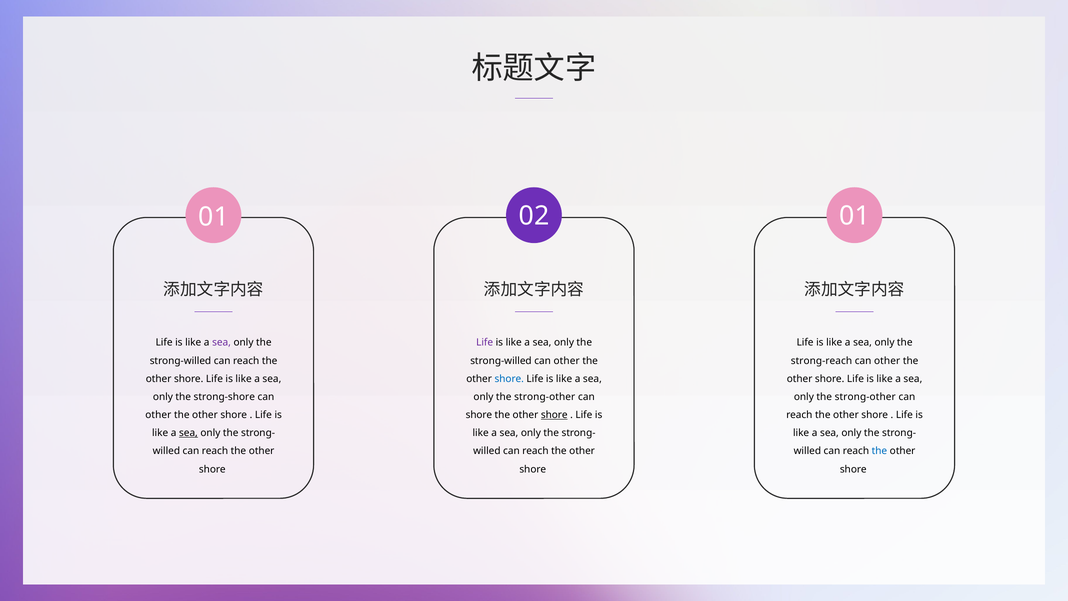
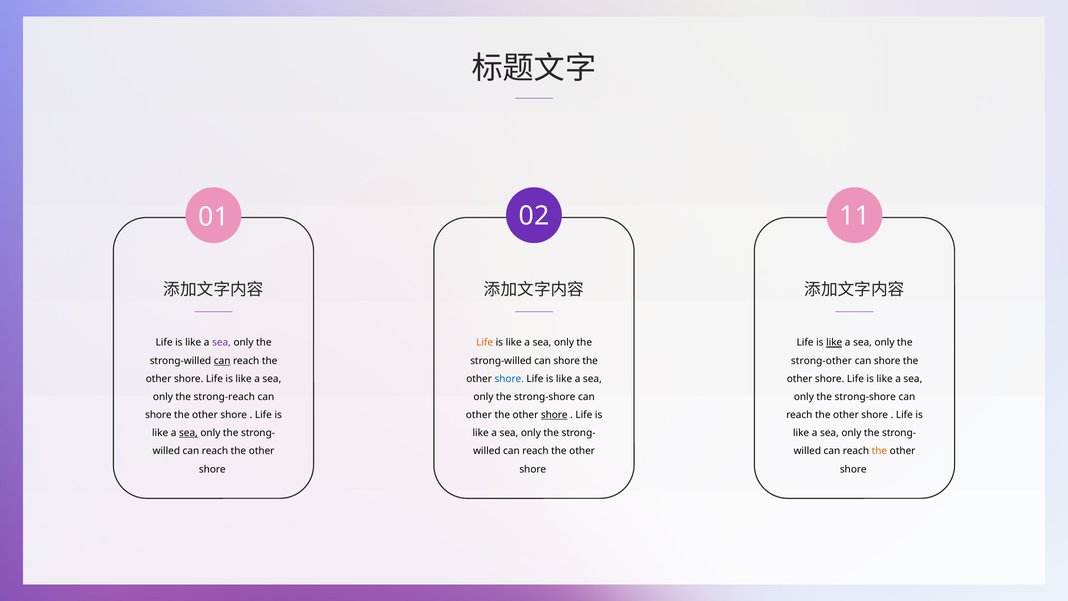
02 01: 01 -> 11 (855, 216)
Life colour: purple -> orange (485, 343)
like underline: none -> present (834, 343)
can underline: none -> present (222, 361)
strong-willed can other: other -> shore (567, 361)
strong-reach: strong-reach -> strong-other (821, 361)
other: other -> shore (887, 361)
strong-shore: strong-shore -> strong-reach (224, 397)
strong-other: strong-other -> strong-shore (545, 397)
strong-other: strong-other -> strong-shore (865, 397)
other: other -> shore (158, 415)
shore: shore -> other (479, 415)
the colour: blue -> orange (879, 451)
